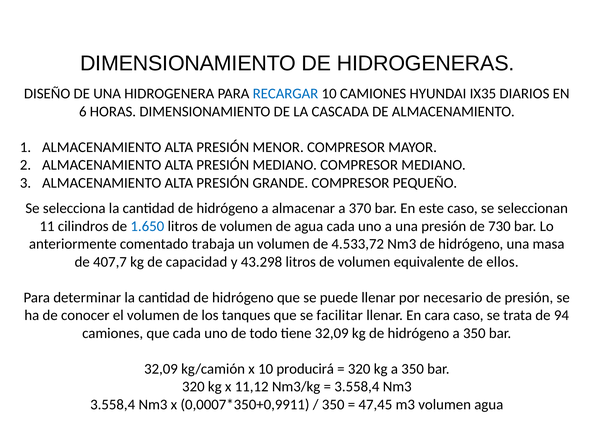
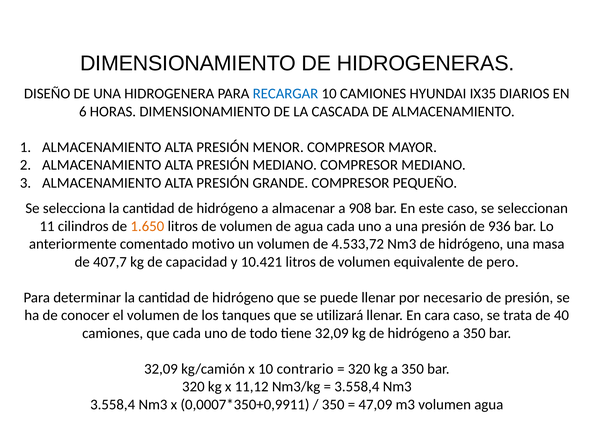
370: 370 -> 908 (360, 208)
1.650 colour: blue -> orange (147, 226)
730: 730 -> 936 (499, 226)
trabaja: trabaja -> motivo (213, 244)
43.298: 43.298 -> 10.421 (262, 262)
ellos: ellos -> pero (502, 262)
facilitar: facilitar -> utilizará (340, 315)
94: 94 -> 40 (561, 315)
producirá: producirá -> contrario (305, 369)
47,45: 47,45 -> 47,09 (375, 404)
